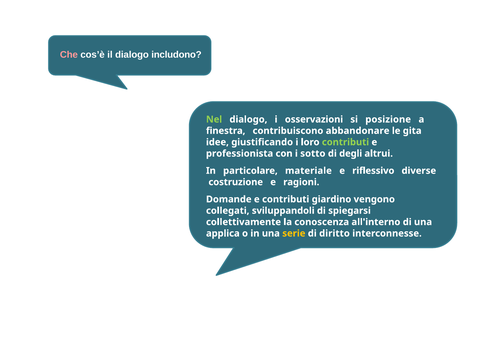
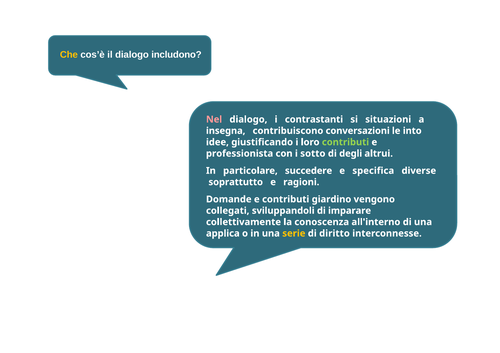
Che colour: pink -> yellow (69, 55)
Nel colour: light green -> pink (214, 120)
osservazioni: osservazioni -> contrastanti (314, 120)
posizione: posizione -> situazioni (388, 120)
finestra: finestra -> insegna (226, 131)
abbandonare: abbandonare -> conversazioni (358, 131)
gita: gita -> into (412, 131)
materiale: materiale -> succedere (309, 171)
riflessivo: riflessivo -> specifica (373, 171)
costruzione: costruzione -> soprattutto (236, 182)
spiegarsi: spiegarsi -> imparare (350, 211)
